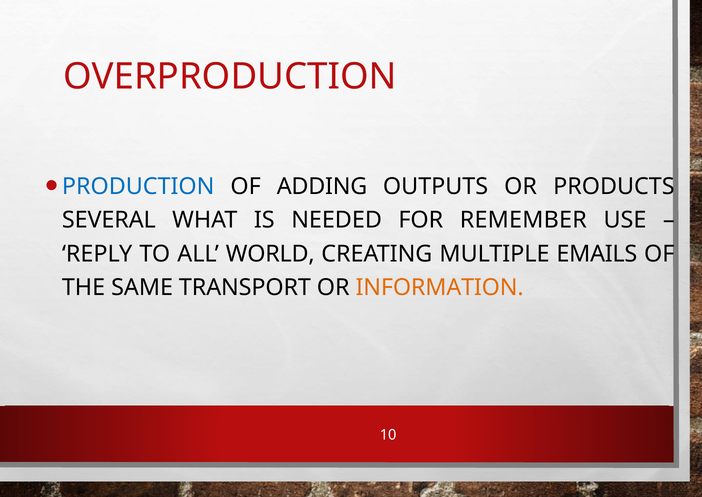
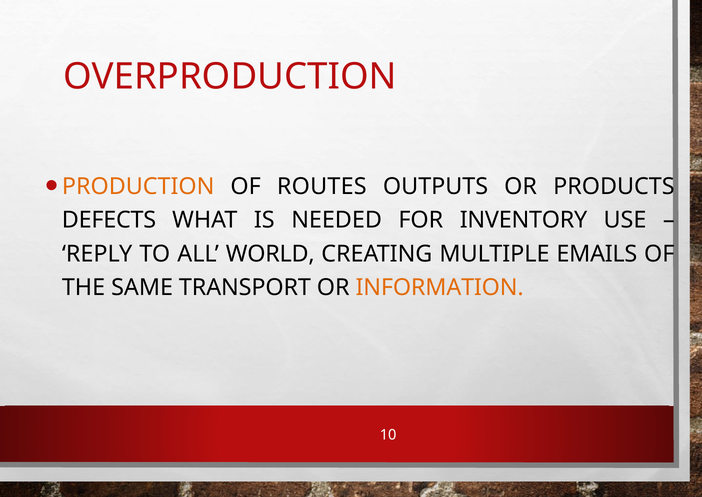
PRODUCTION colour: blue -> orange (138, 186)
ADDING: ADDING -> ROUTES (322, 186)
SEVERAL: SEVERAL -> DEFECTS (109, 220)
REMEMBER: REMEMBER -> INVENTORY (524, 220)
